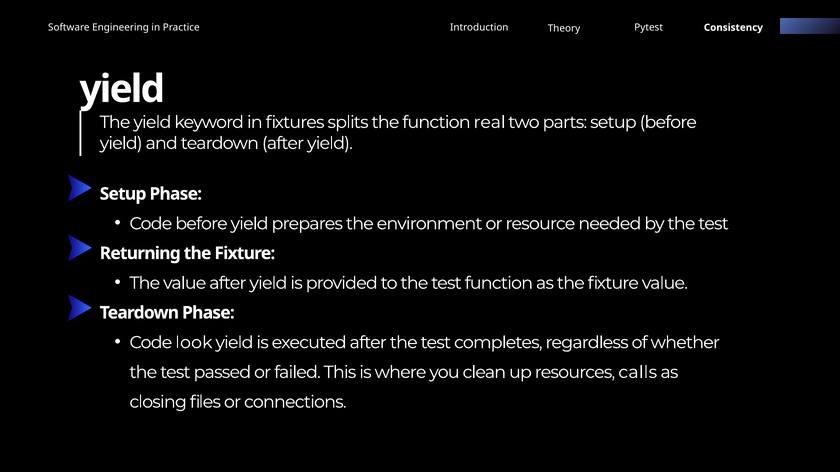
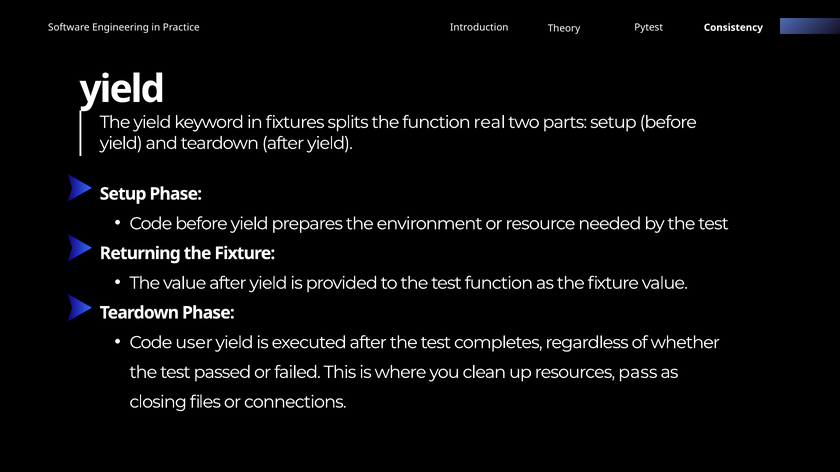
look: look -> user (194, 343)
calls: calls -> pass (638, 373)
